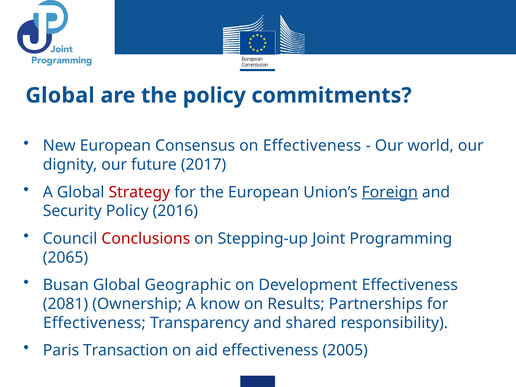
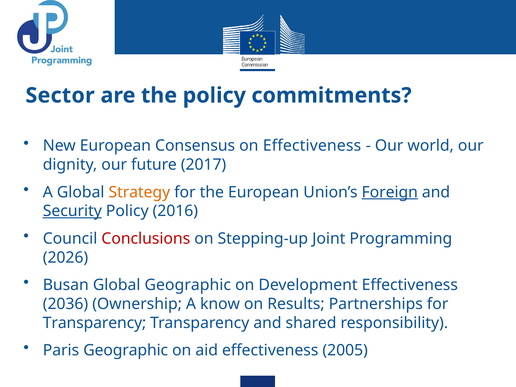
Global: Global -> Sector (60, 95)
Strategy colour: red -> orange (139, 192)
Security underline: none -> present (72, 211)
2065: 2065 -> 2026 (66, 257)
2081: 2081 -> 2036 (66, 304)
Effectiveness: Effectiveness -> Transparency (95, 323)
Paris Transaction: Transaction -> Geographic (126, 350)
